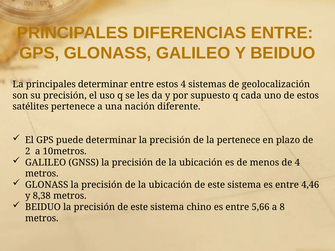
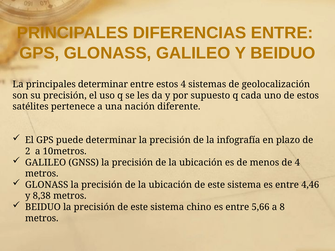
la pertenece: pertenece -> infografía (239, 140)
